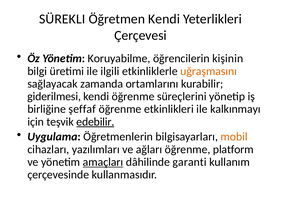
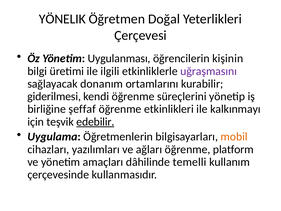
SÜREKLI: SÜREKLI -> YÖNELIK (62, 19)
Öğretmen Kendi: Kendi -> Doğal (164, 19)
Koruyabilme: Koruyabilme -> Uygulanması (119, 58)
uğraşmasını colour: orange -> purple (209, 71)
zamanda: zamanda -> donanım (102, 84)
amaçları underline: present -> none (103, 162)
garanti: garanti -> temelli (190, 162)
